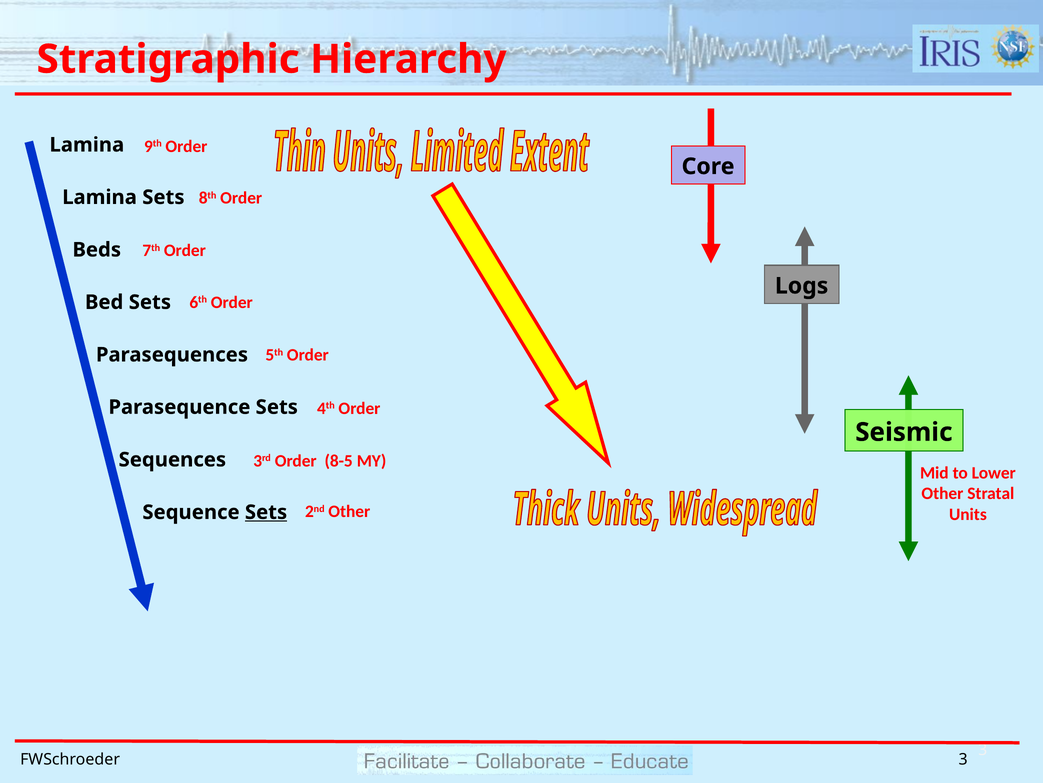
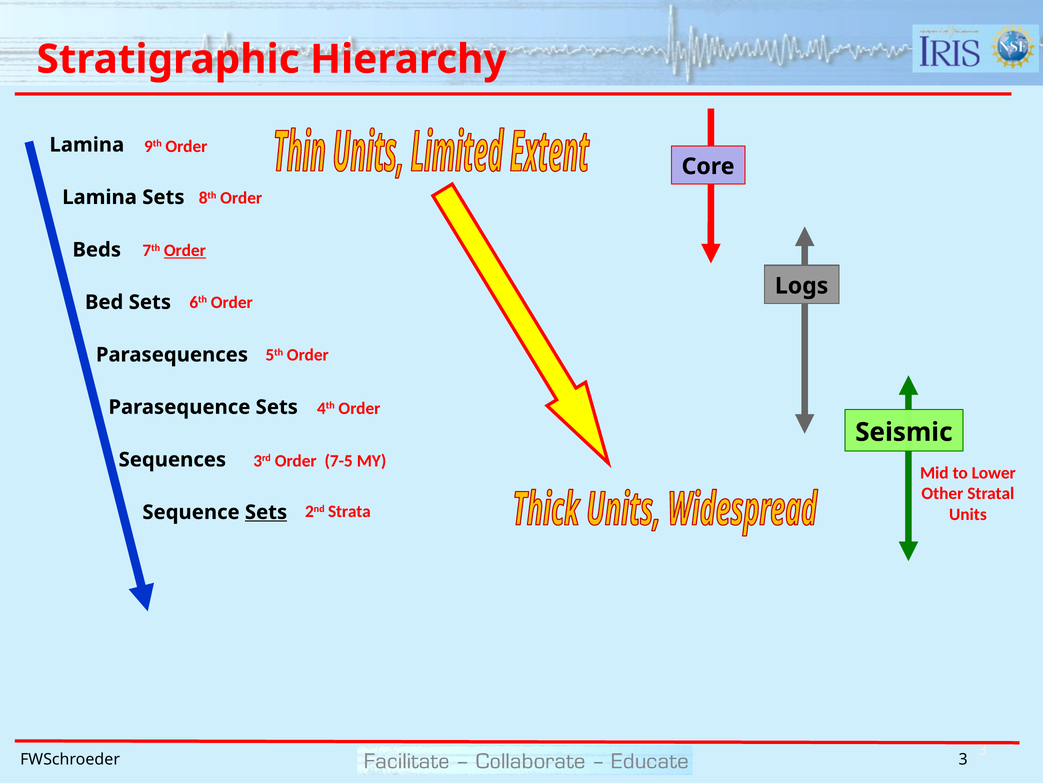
Order underline: none -> present (185, 251)
8-5: 8-5 -> 7-5 (339, 460)
2nd Other: Other -> Strata (349, 511)
